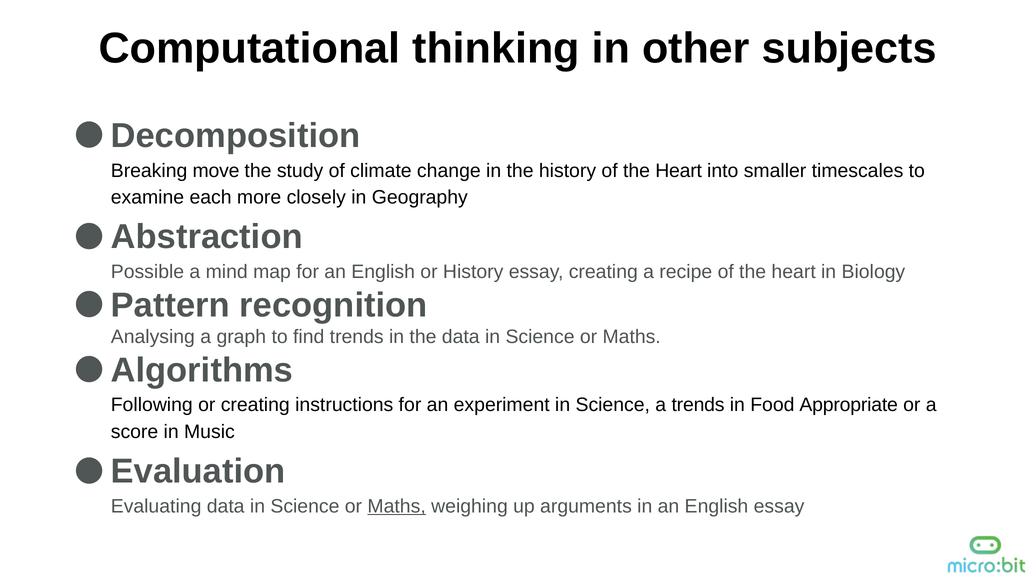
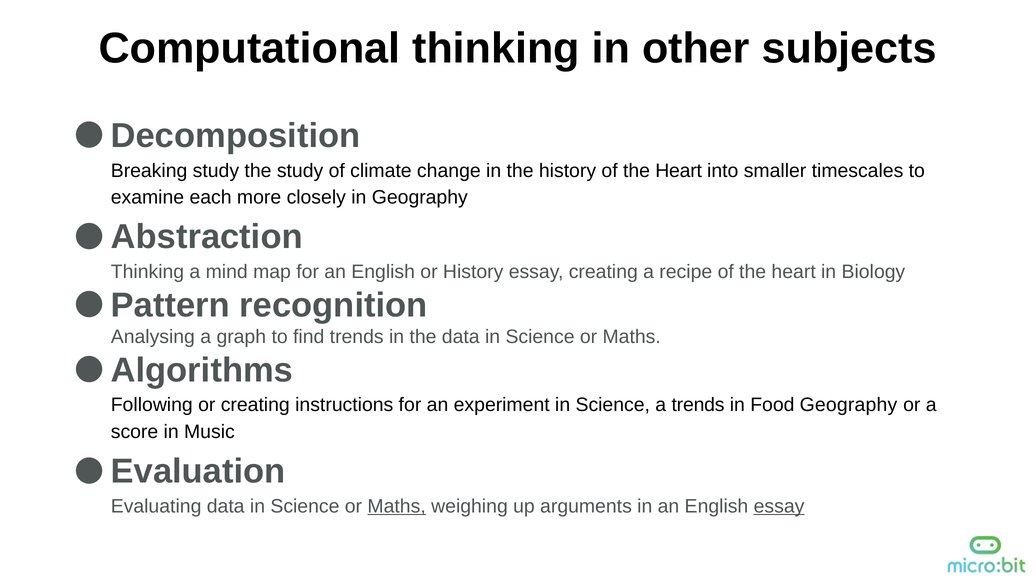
Breaking move: move -> study (216, 171)
Possible: Possible -> Thinking (147, 272)
Food Appropriate: Appropriate -> Geography (849, 405)
essay underline: none -> present (779, 506)
